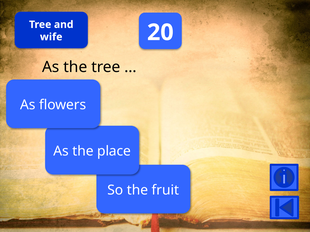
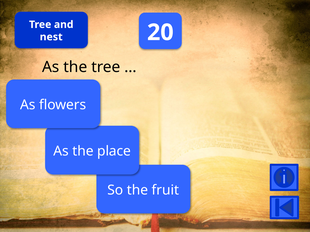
wife: wife -> nest (51, 37)
